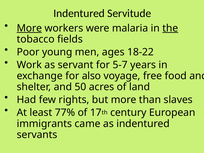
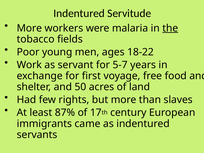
More underline: present -> none (29, 28)
also: also -> first (91, 76)
77%: 77% -> 87% (65, 113)
